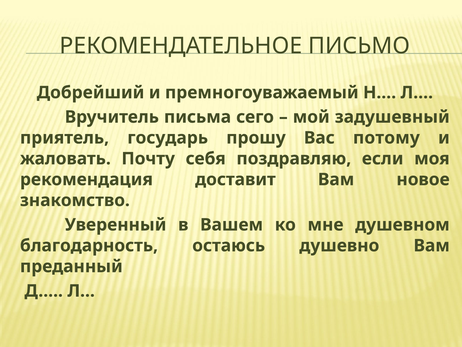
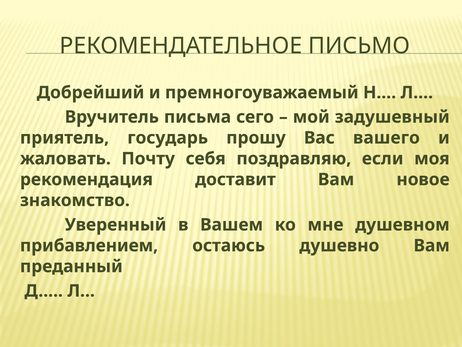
потому: потому -> вашего (386, 138)
благодарность: благодарность -> прибавлением (89, 245)
